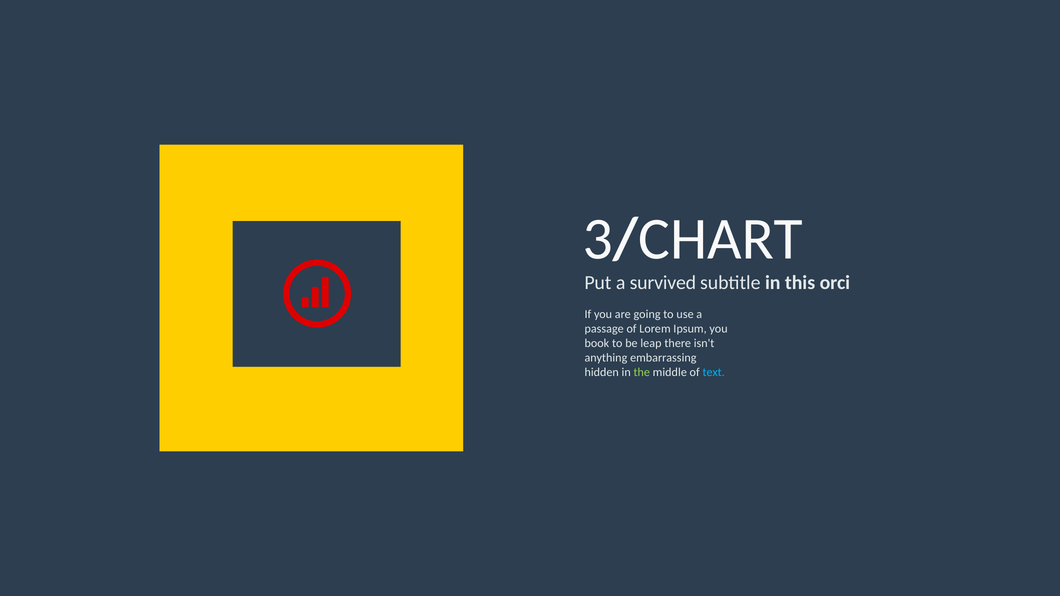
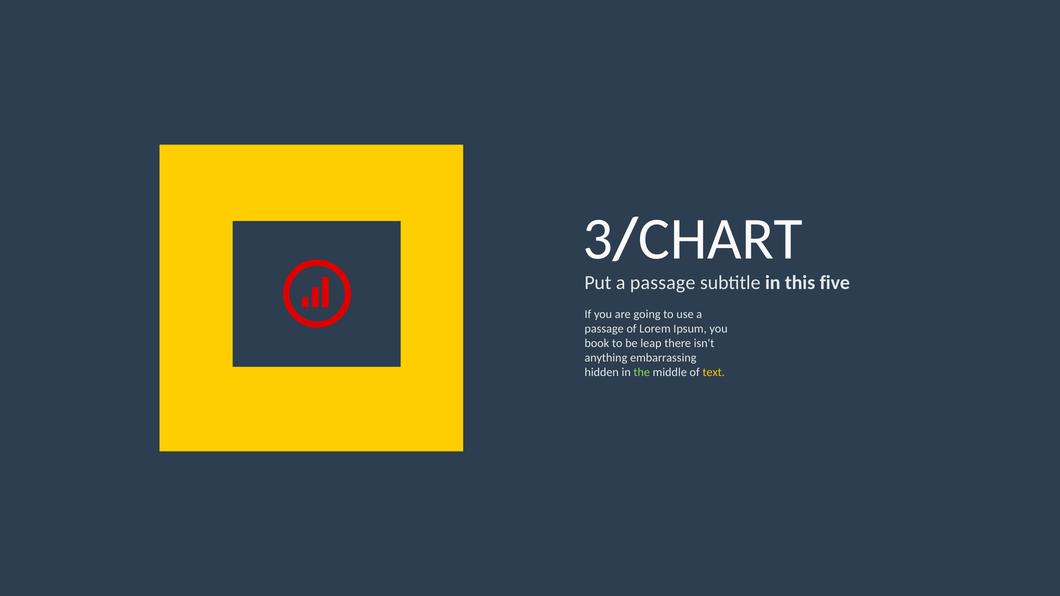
Put a survived: survived -> passage (663, 283)
orci: orci -> five (835, 283)
text colour: light blue -> yellow (714, 372)
